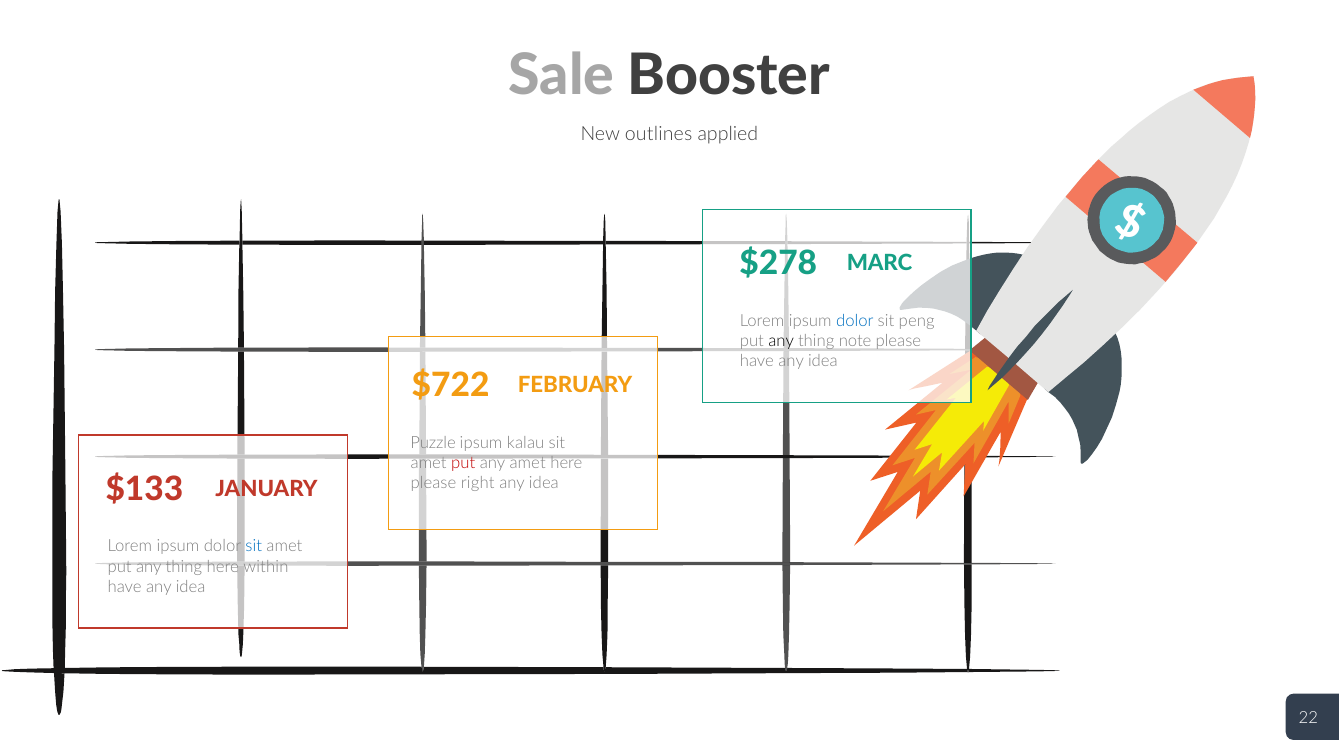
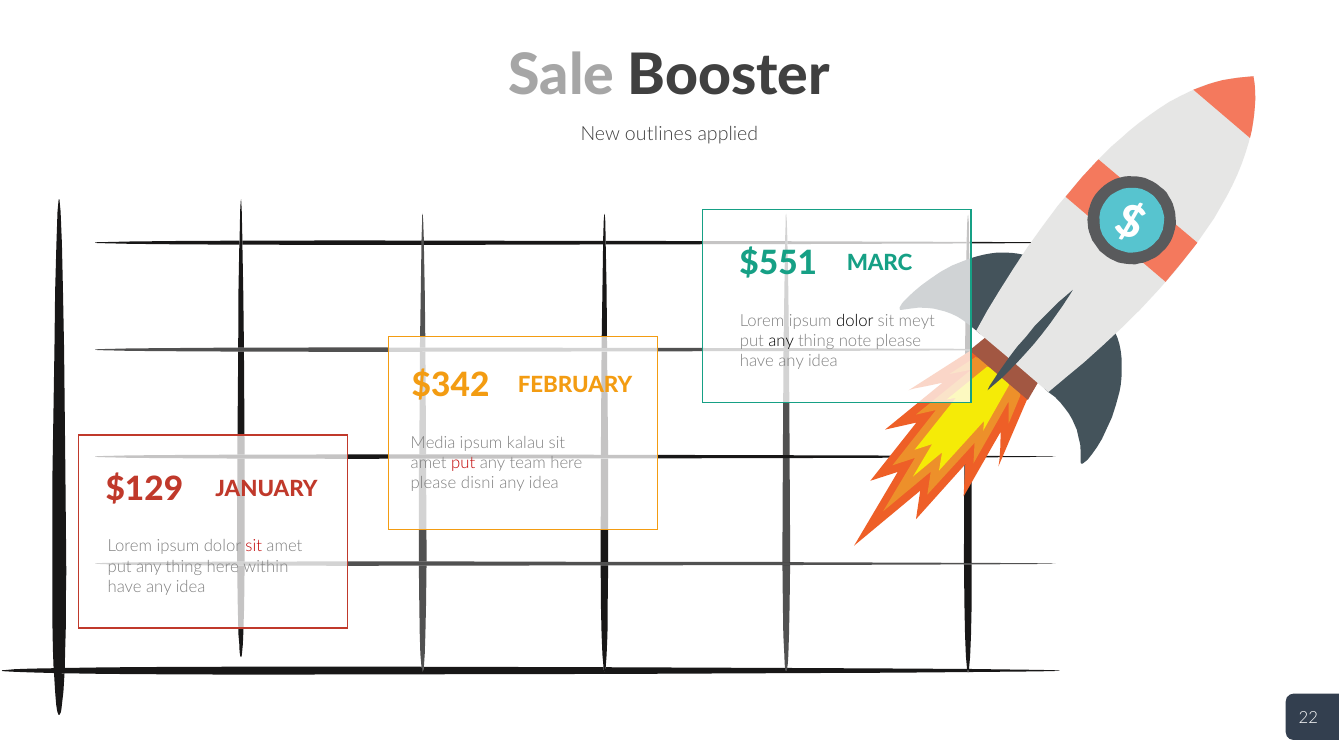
$278: $278 -> $551 (778, 263)
dolor colour: blue -> black (855, 321)
peng: peng -> meyt (917, 321)
$722: $722 -> $342 (451, 386)
Puzzle: Puzzle -> Media (433, 443)
any amet: amet -> team (528, 463)
right: right -> disni (478, 483)
$133: $133 -> $129 (144, 489)
sit colour: blue -> red (254, 547)
